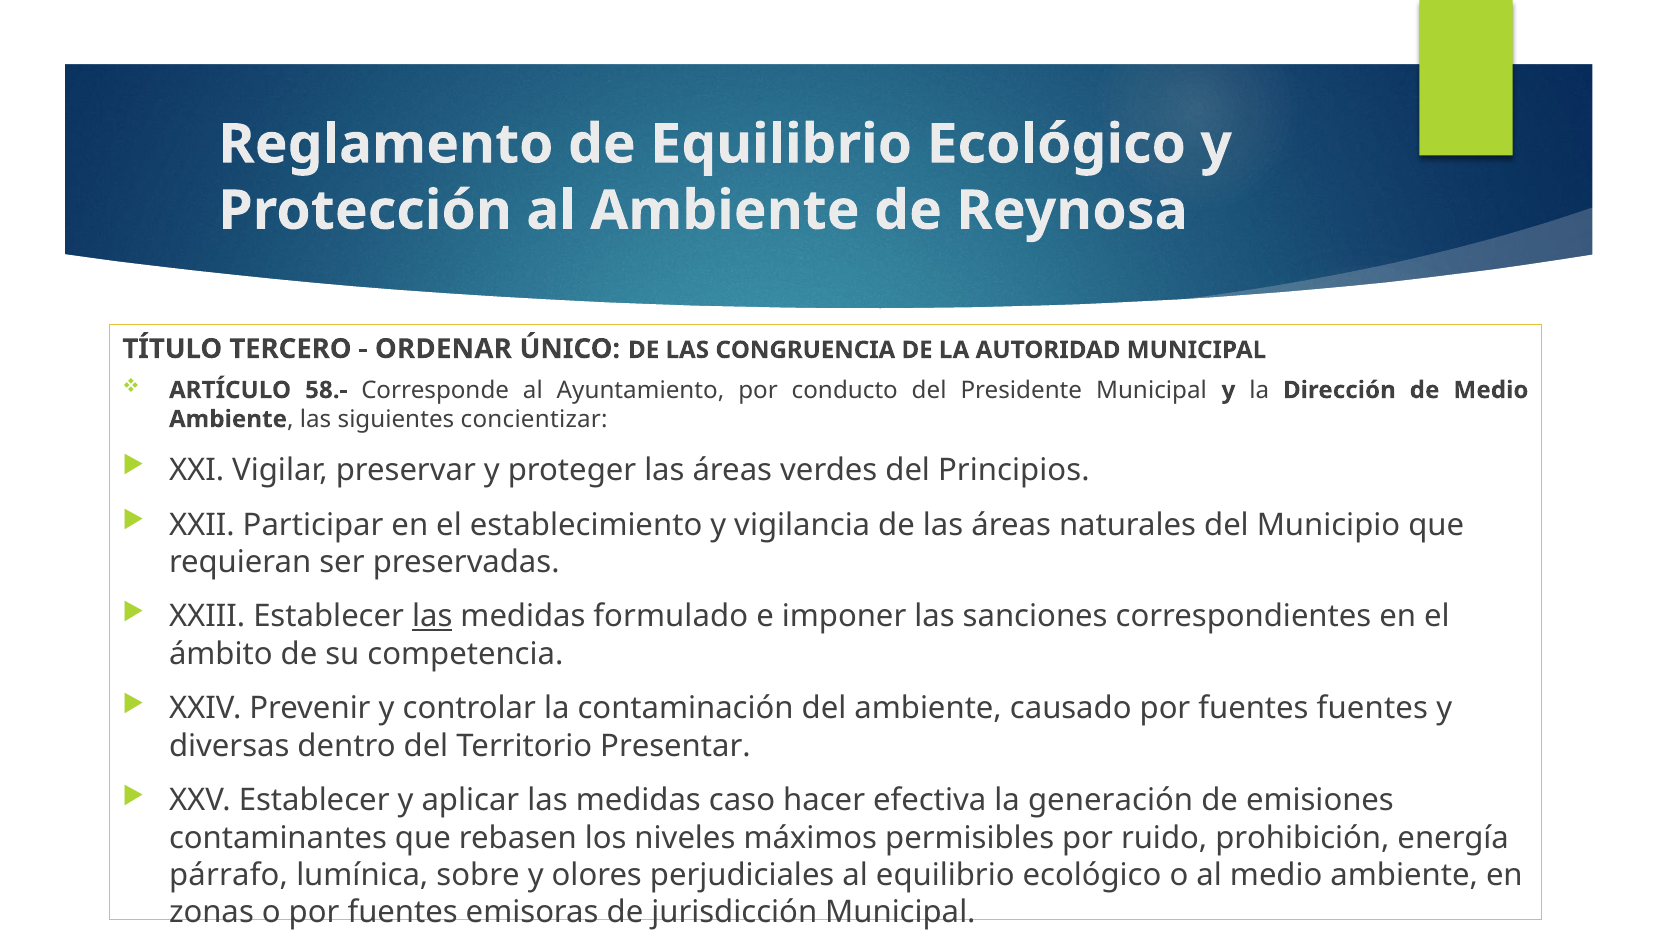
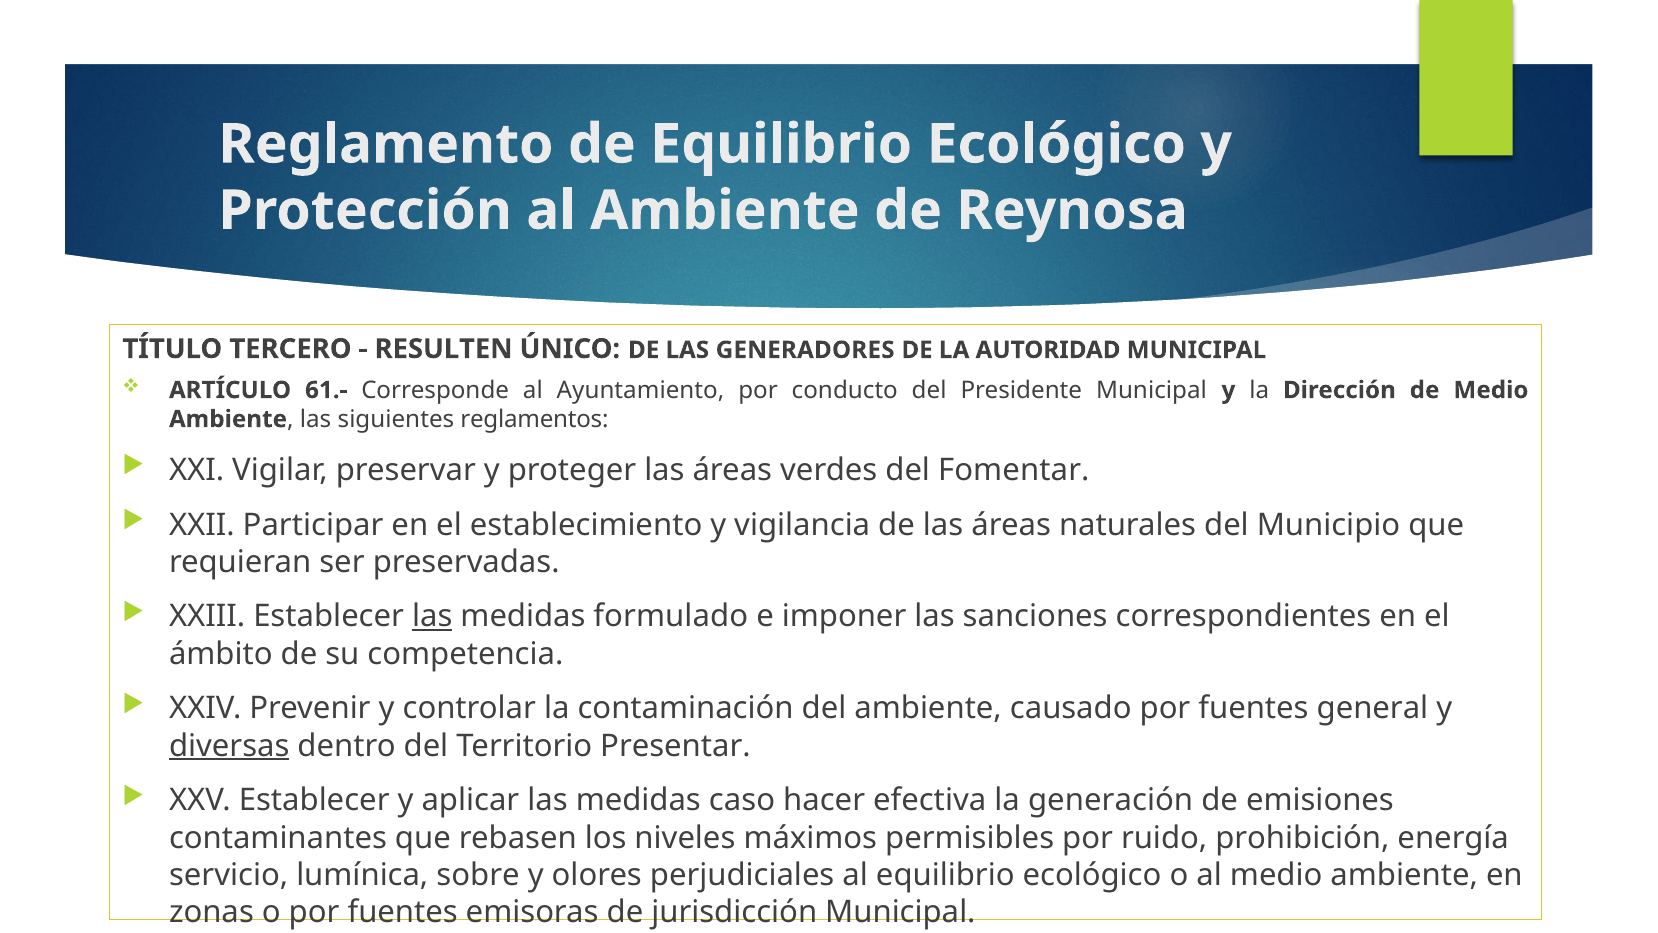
ORDENAR: ORDENAR -> RESULTEN (444, 349)
CONGRUENCIA: CONGRUENCIA -> GENERADORES (805, 350)
58.-: 58.- -> 61.- (326, 390)
concientizar: concientizar -> reglamentos (534, 419)
Principios: Principios -> Fomentar (1014, 470)
fuentes fuentes: fuentes -> general (1372, 708)
diversas underline: none -> present (229, 746)
párrafo: párrafo -> servicio (229, 875)
